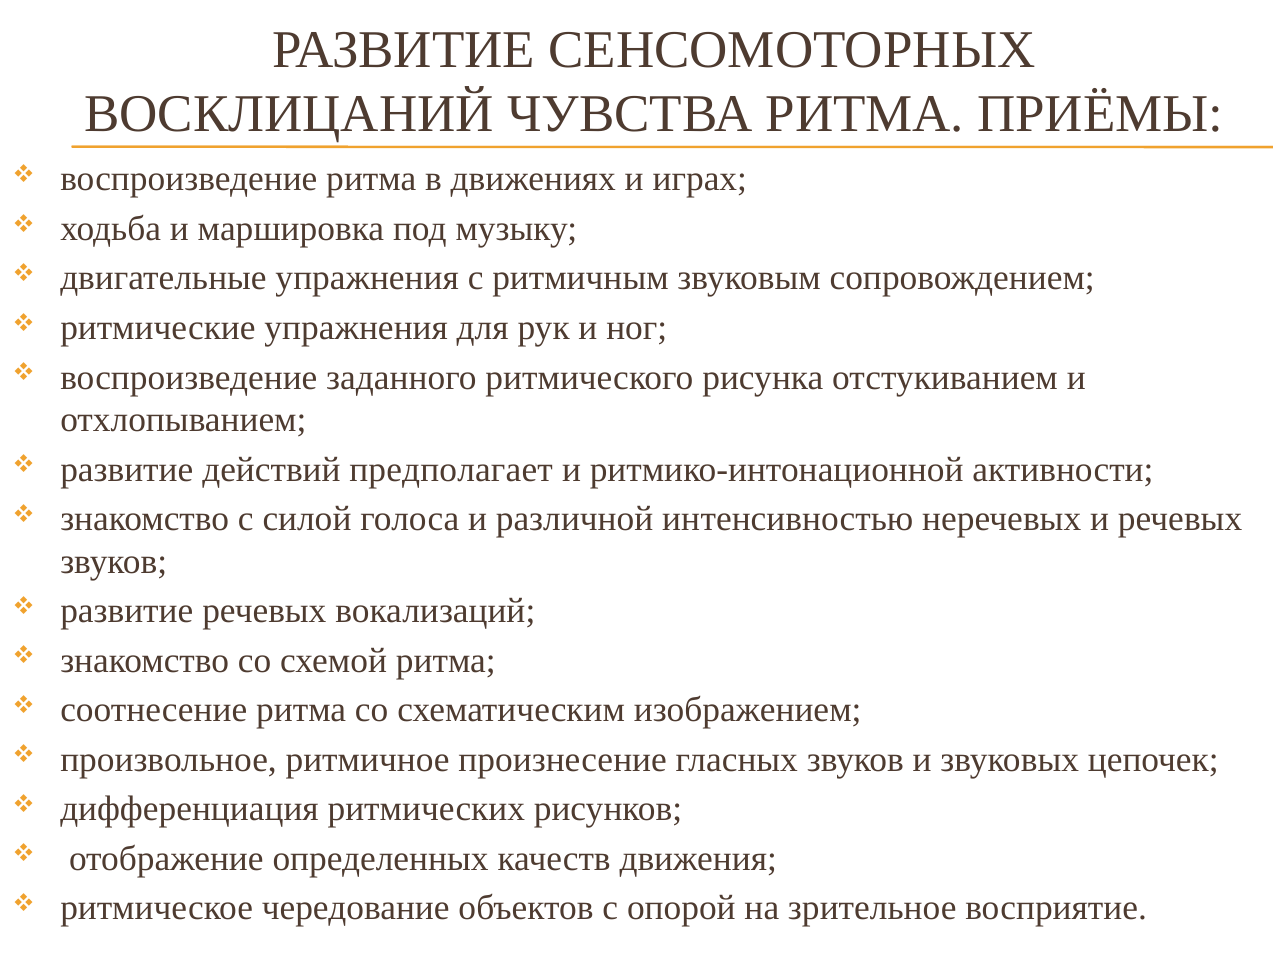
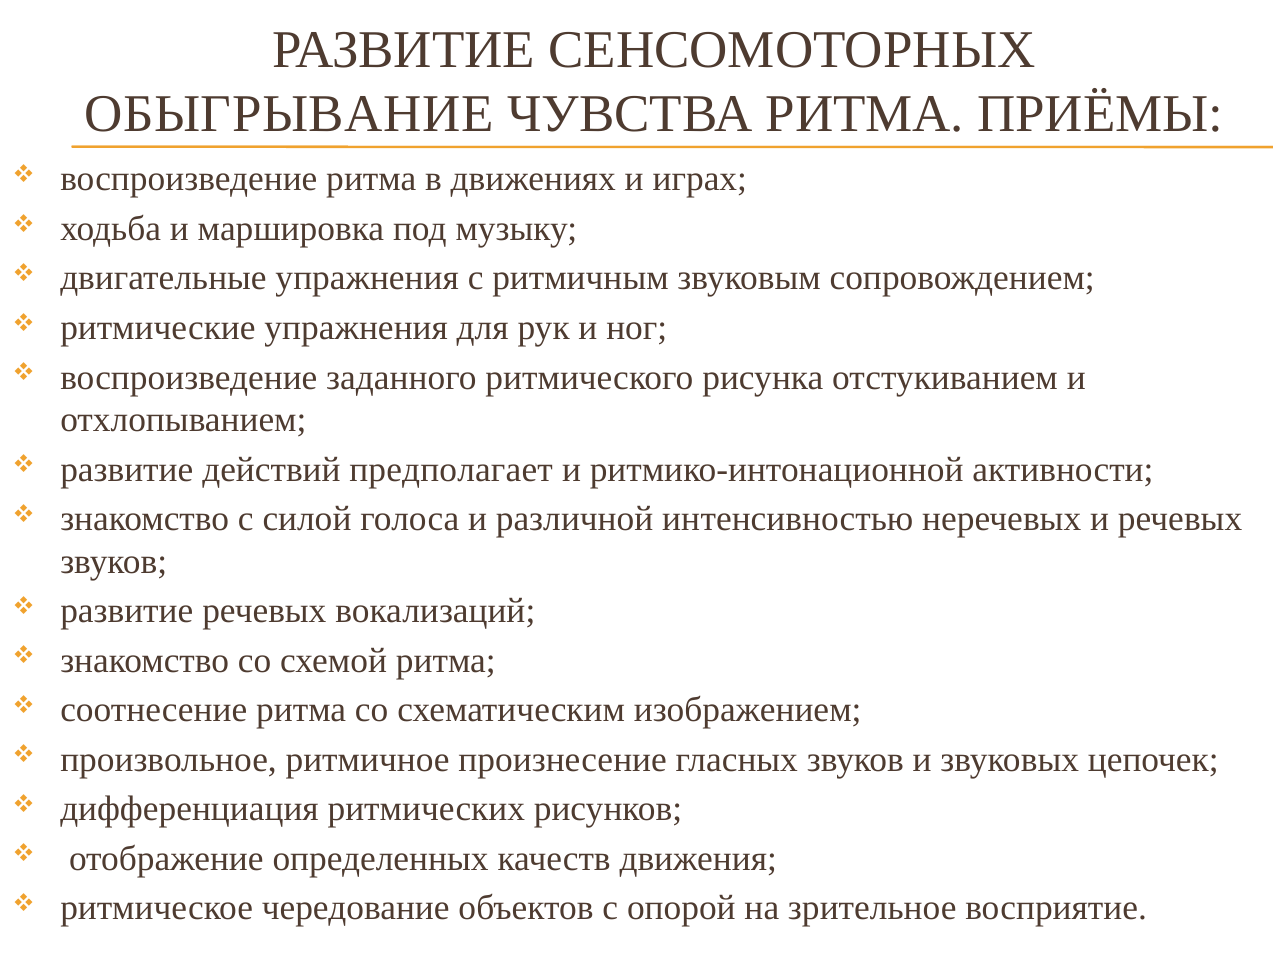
ВОСКЛИЦАНИЙ: ВОСКЛИЦАНИЙ -> ОБЫГРЫВАНИЕ (289, 114)
